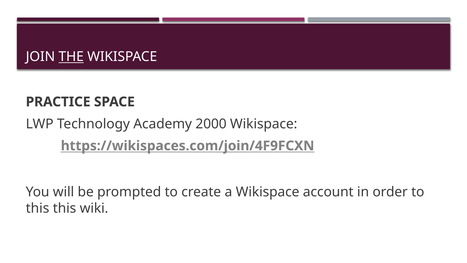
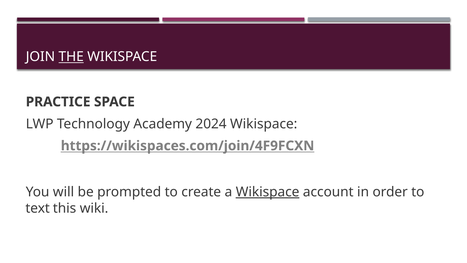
2000: 2000 -> 2024 (211, 124)
Wikispace underline: none -> present (268, 192)
this: this -> text (38, 208)
